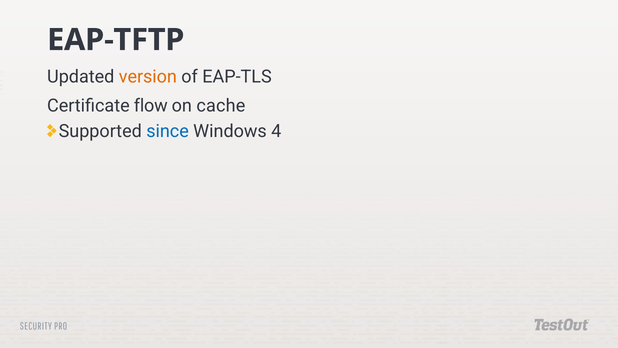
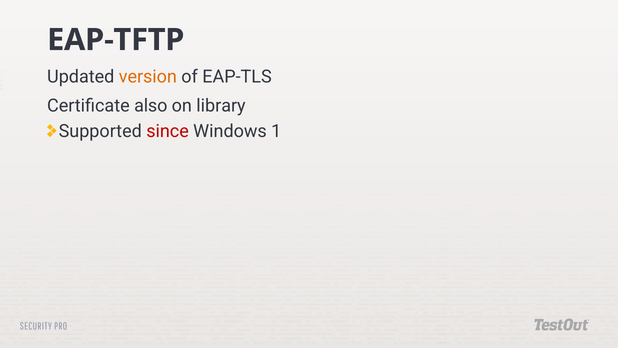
flow: flow -> also (151, 105)
cache: cache -> library (221, 105)
since colour: blue -> red (168, 131)
4: 4 -> 1 (276, 131)
